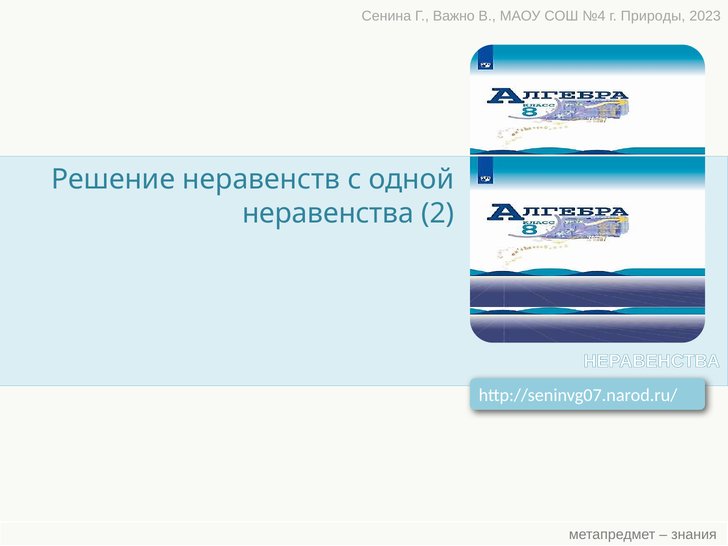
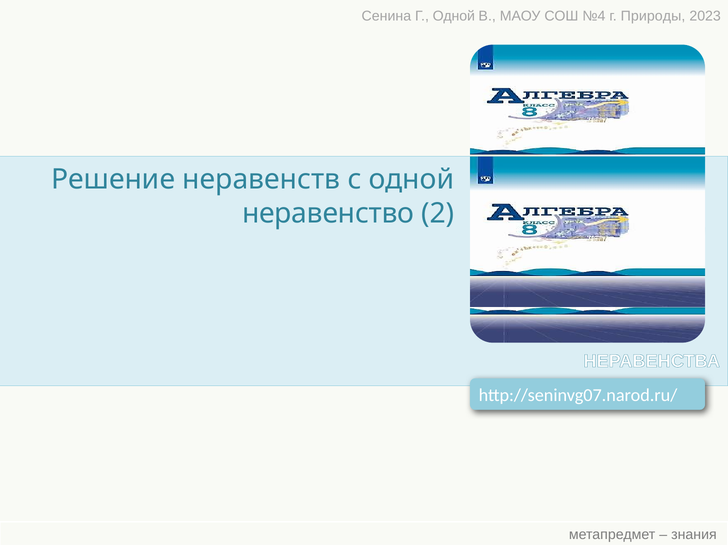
Г Важно: Важно -> Одной (454, 16)
неравенства: неравенства -> неравенство (328, 214)
